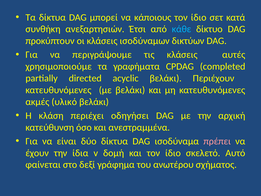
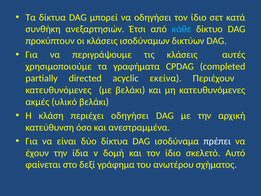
να κάποιους: κάποιους -> οδηγήσει (153, 17)
acyclic βελάκι: βελάκι -> εκείνα (166, 78)
πρέπει colour: pink -> white (217, 141)
